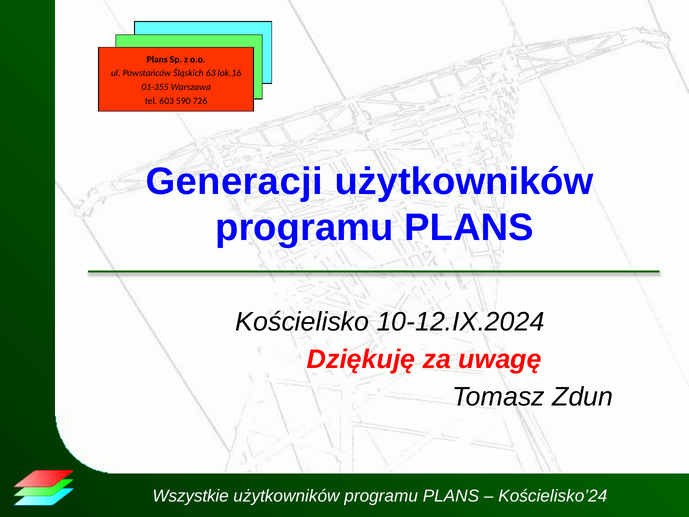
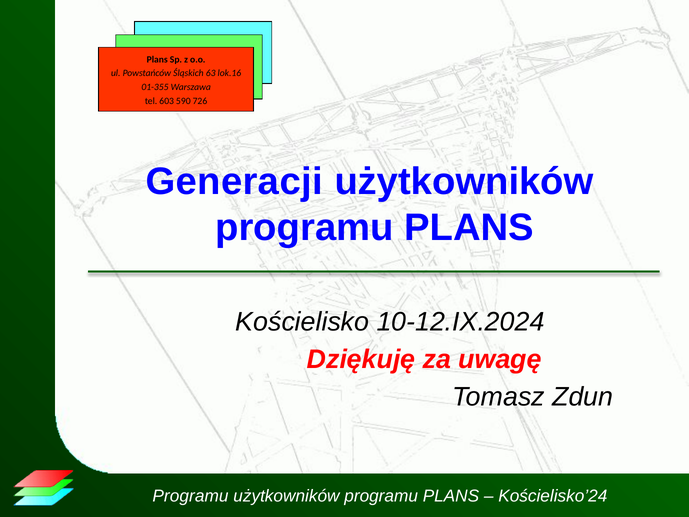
Wszystkie: Wszystkie -> Programu (190, 496)
